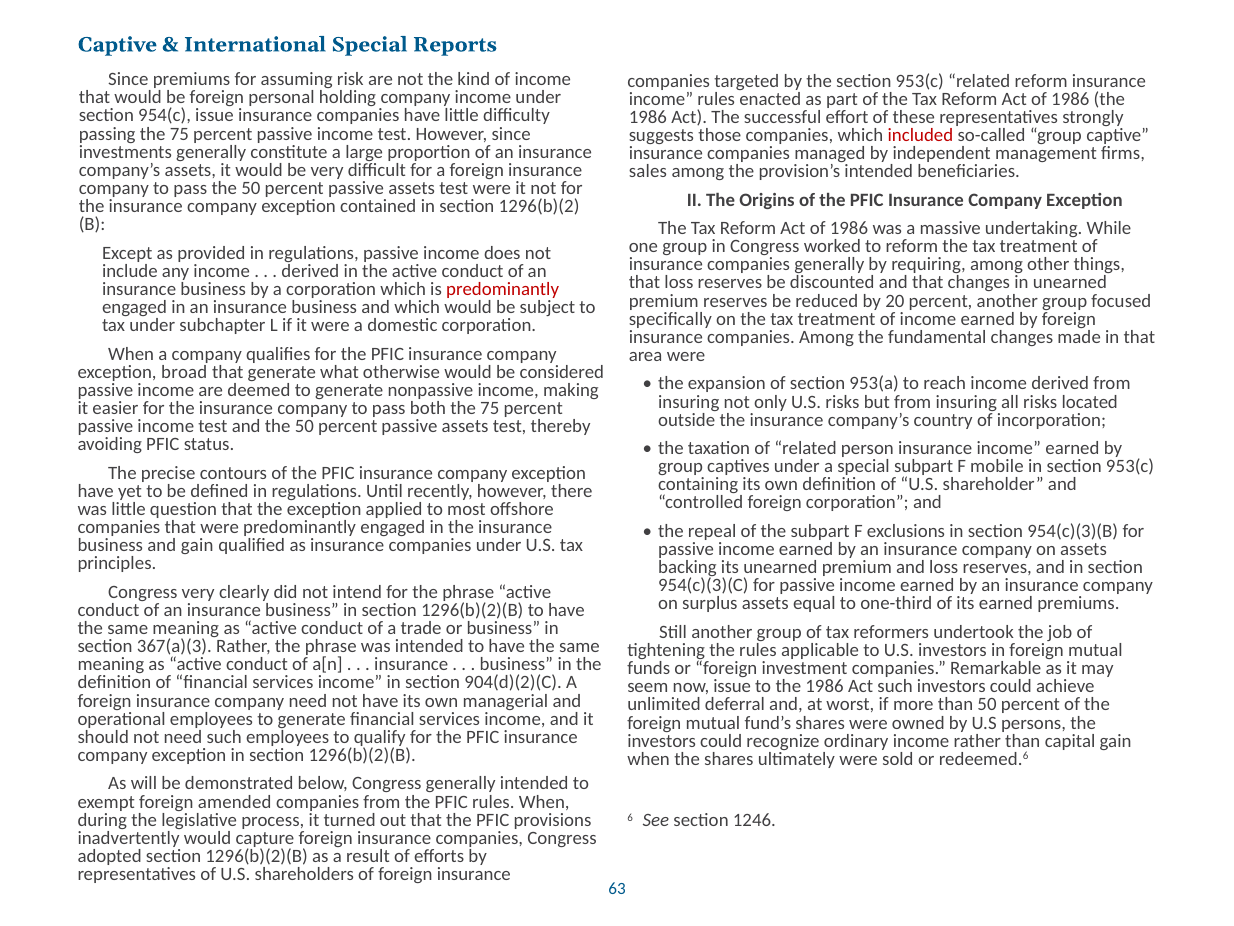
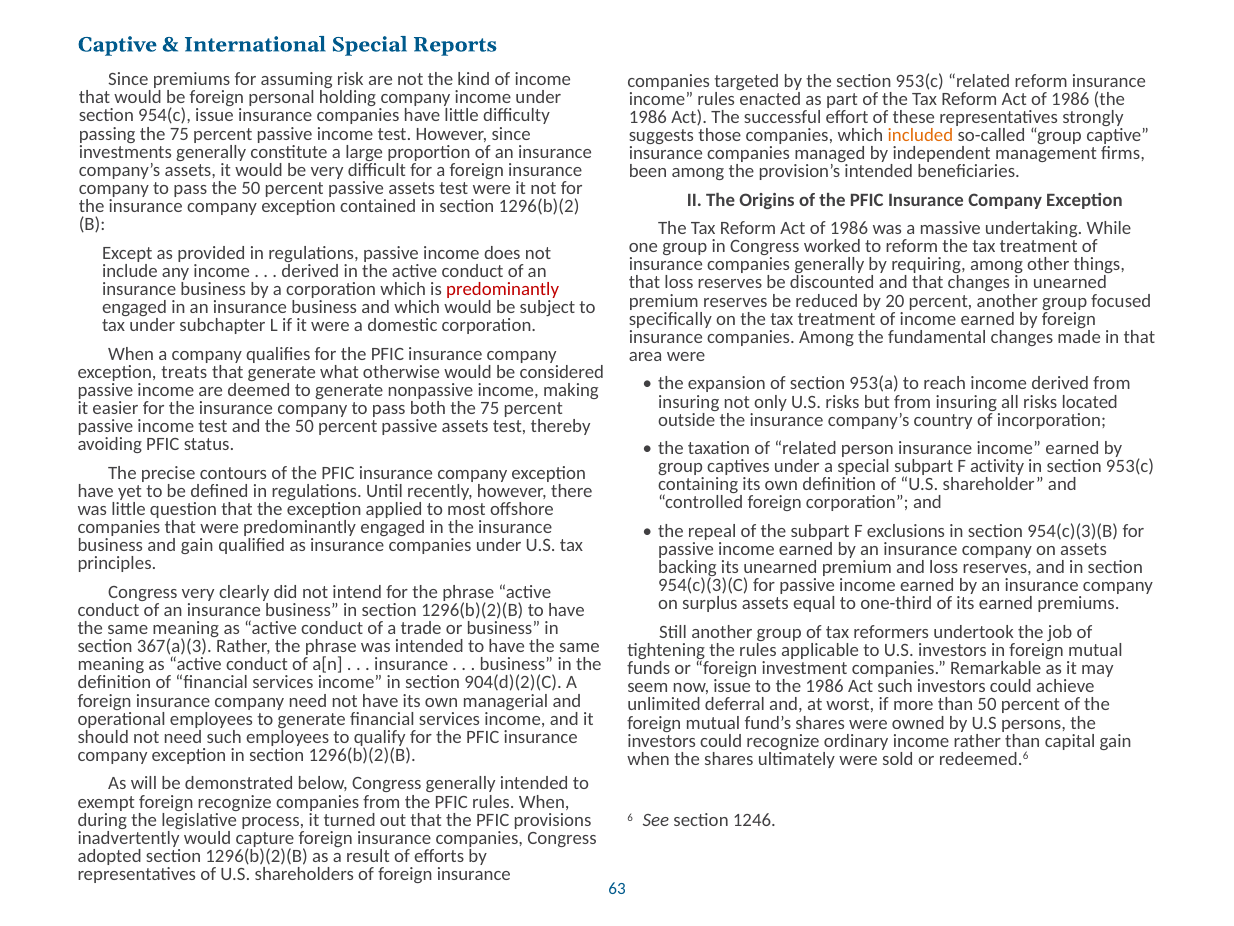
included colour: red -> orange (920, 135)
sales: sales -> been (648, 171)
broad: broad -> treats (184, 372)
mobile: mobile -> activity (997, 466)
foreign amended: amended -> recognize (235, 801)
